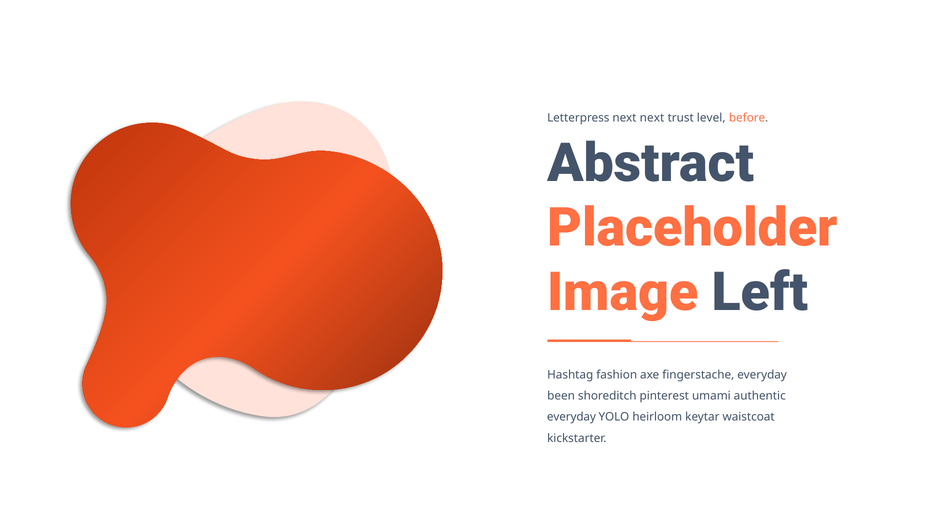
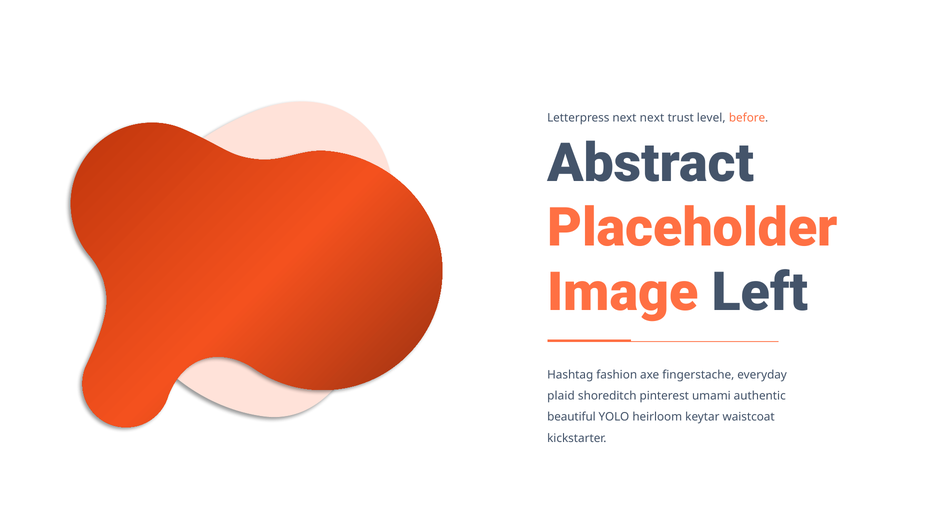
been: been -> plaid (561, 396)
everyday: everyday -> beautiful (571, 417)
